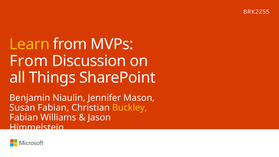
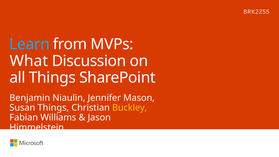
Learn colour: yellow -> light blue (30, 44)
From: From -> What (29, 61)
Susan Fabian: Fabian -> Things (53, 108)
